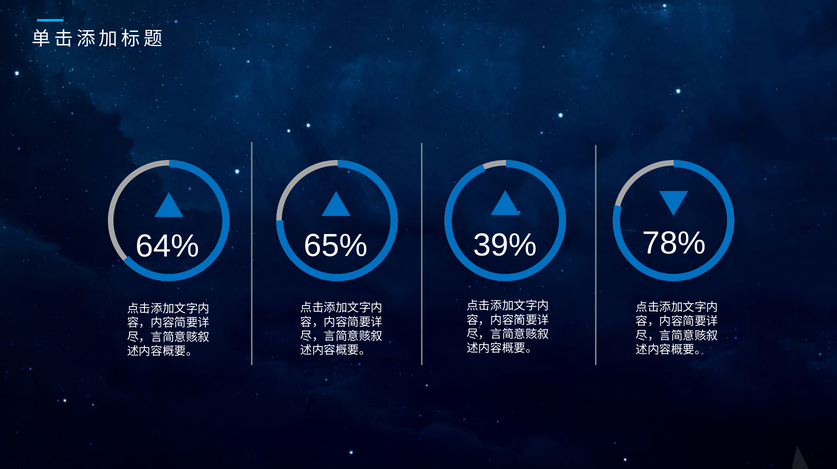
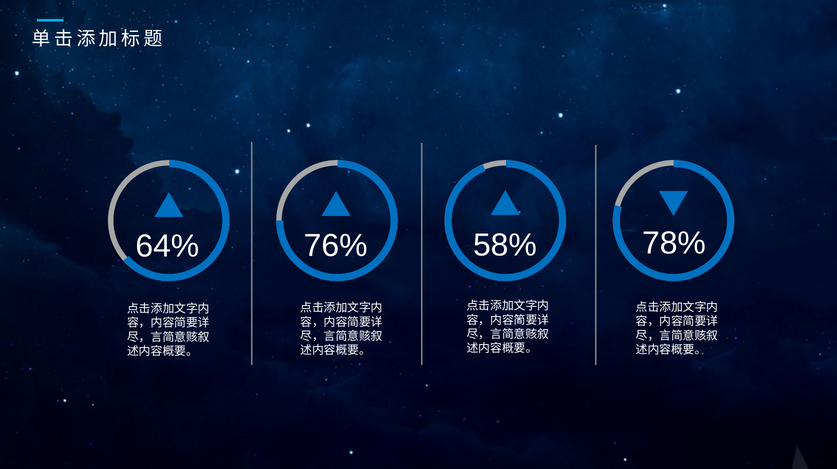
65%: 65% -> 76% (336, 246)
39%: 39% -> 58% (505, 245)
